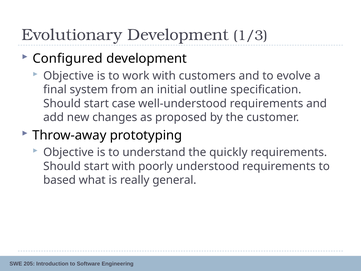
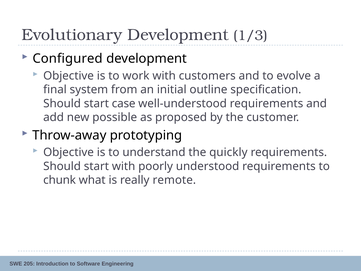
changes: changes -> possible (115, 117)
based: based -> chunk (60, 180)
general: general -> remote (174, 180)
